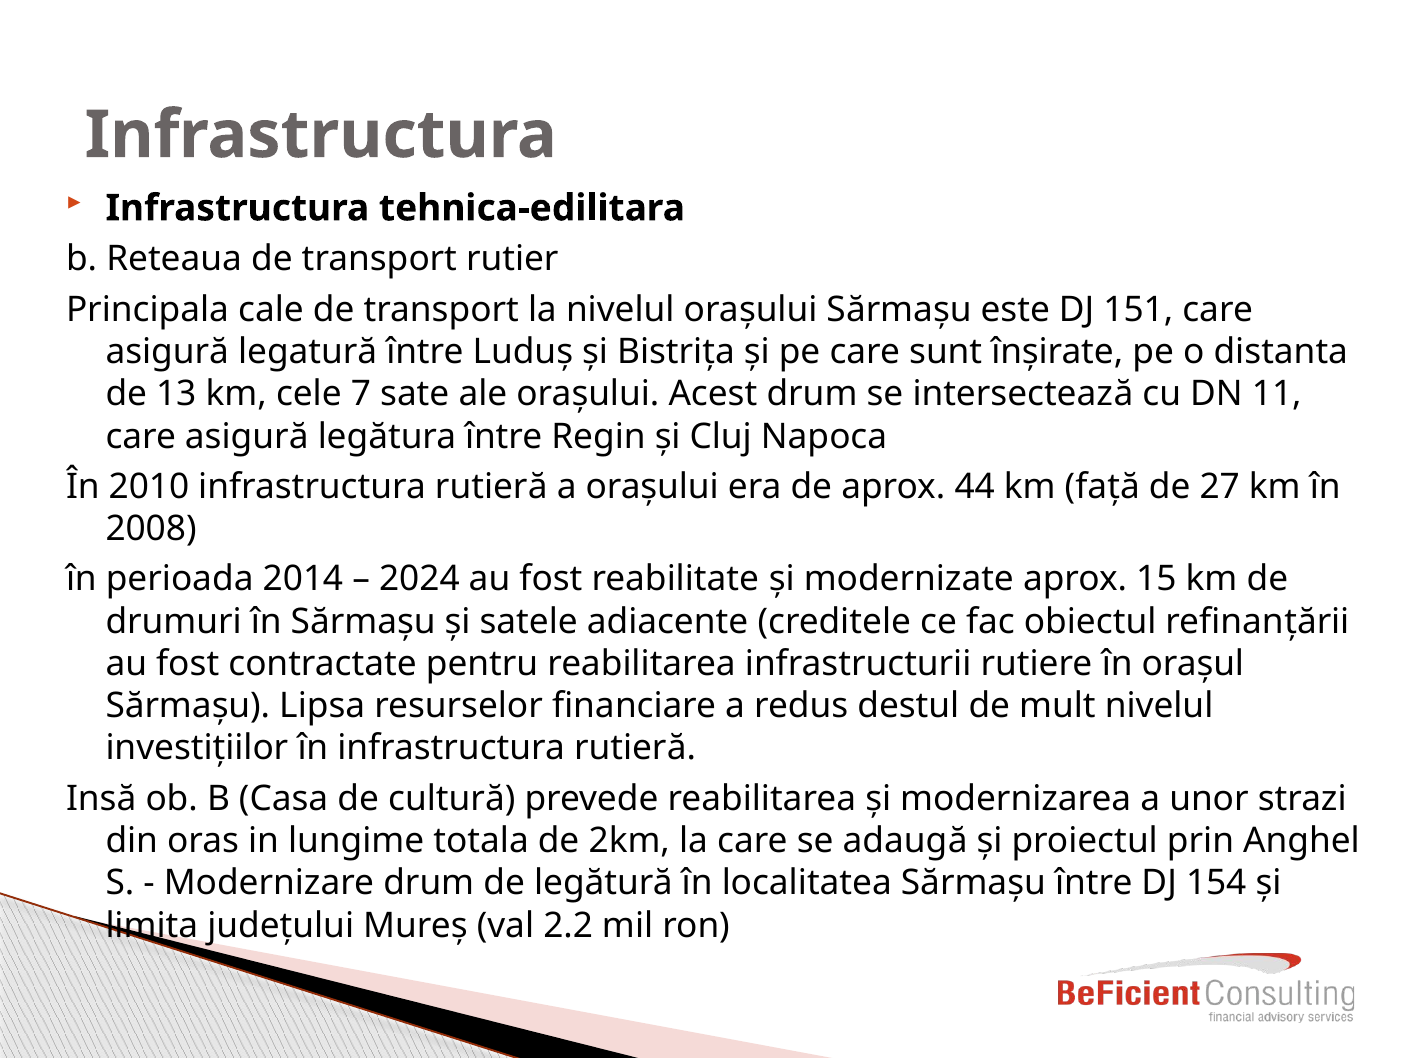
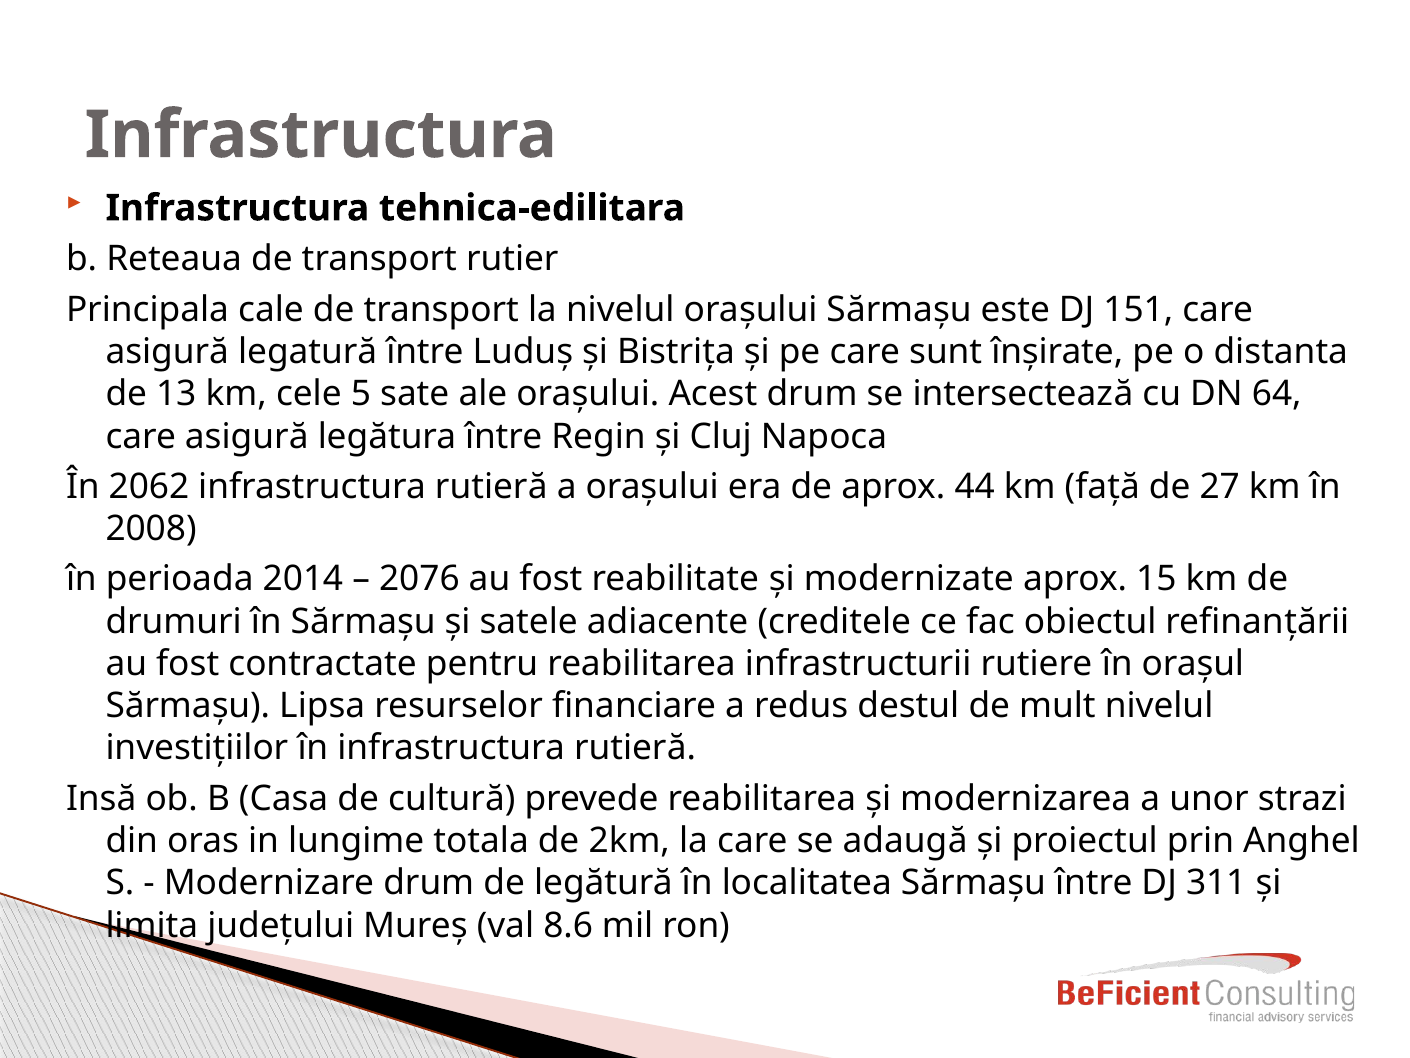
7: 7 -> 5 (361, 394)
11: 11 -> 64 (1277, 394)
2010: 2010 -> 2062 (149, 486)
2024: 2024 -> 2076 (419, 579)
154: 154 -> 311 (1216, 883)
2.2: 2.2 -> 8.6 (568, 925)
